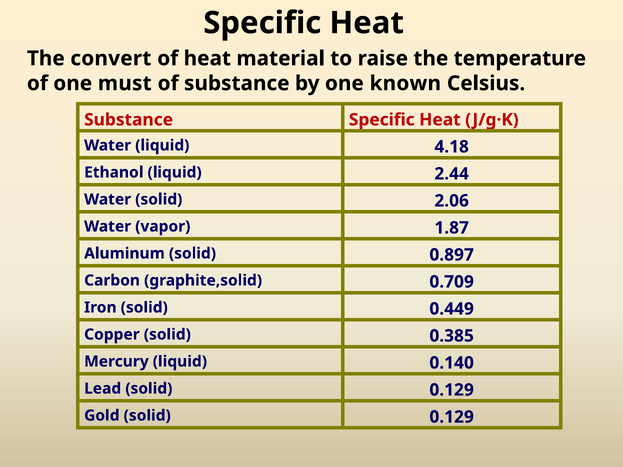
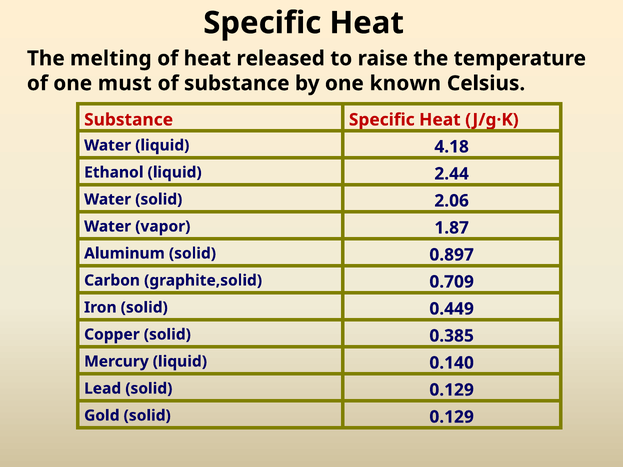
convert: convert -> melting (111, 58)
material: material -> released (281, 58)
